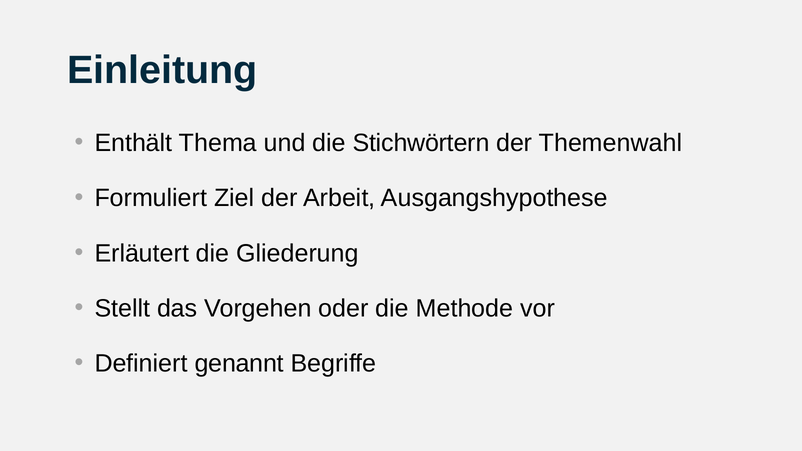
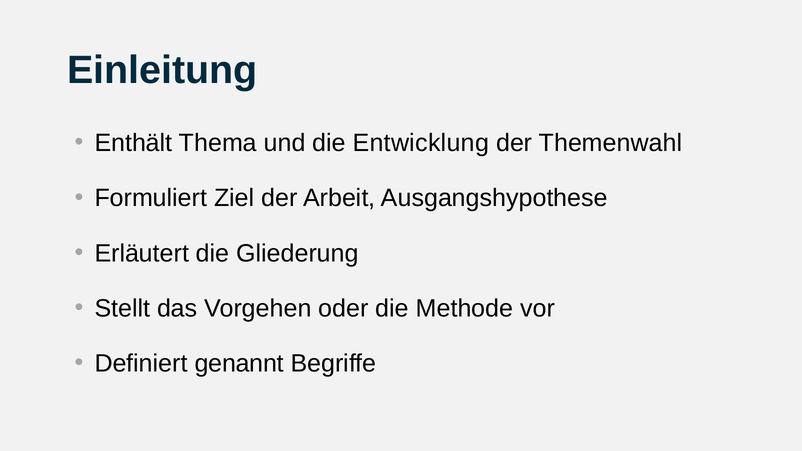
Stichwörtern: Stichwörtern -> Entwicklung (421, 143)
